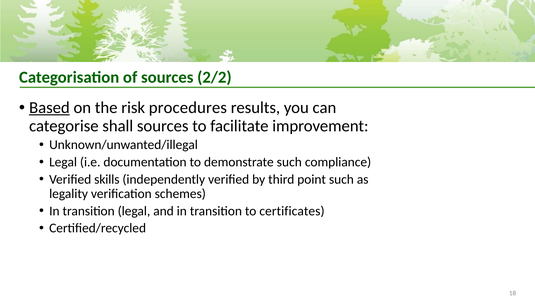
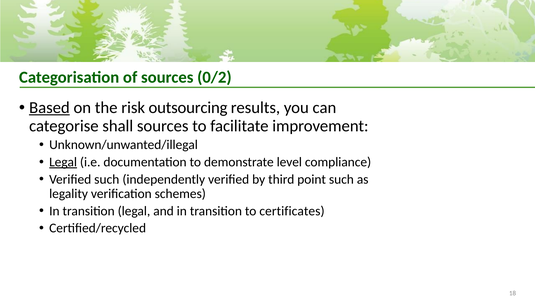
2/2: 2/2 -> 0/2 (214, 77)
procedures: procedures -> outsourcing (188, 108)
Legal underline: none -> present (63, 162)
demonstrate such: such -> level (289, 162)
Verified skills: skills -> such (107, 179)
